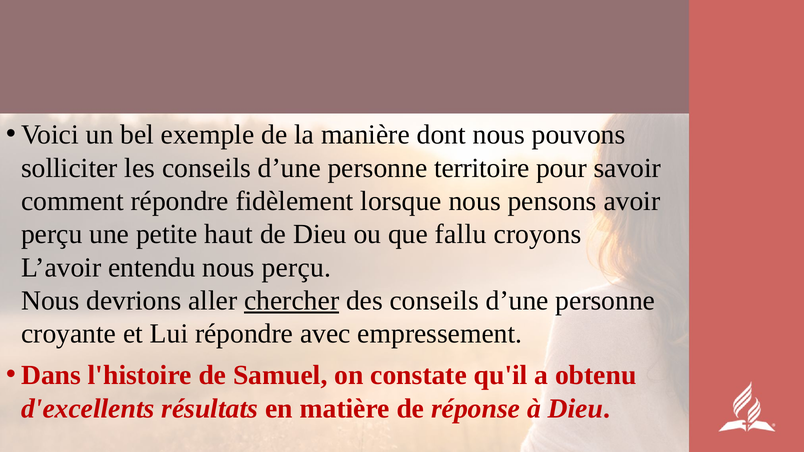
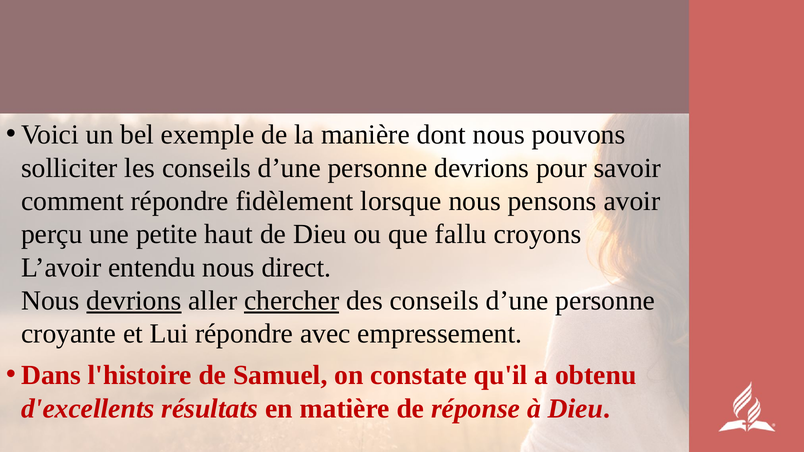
personne territoire: territoire -> devrions (482, 168)
nous perçu: perçu -> direct (296, 268)
devrions underline: none -> present (134, 301)
